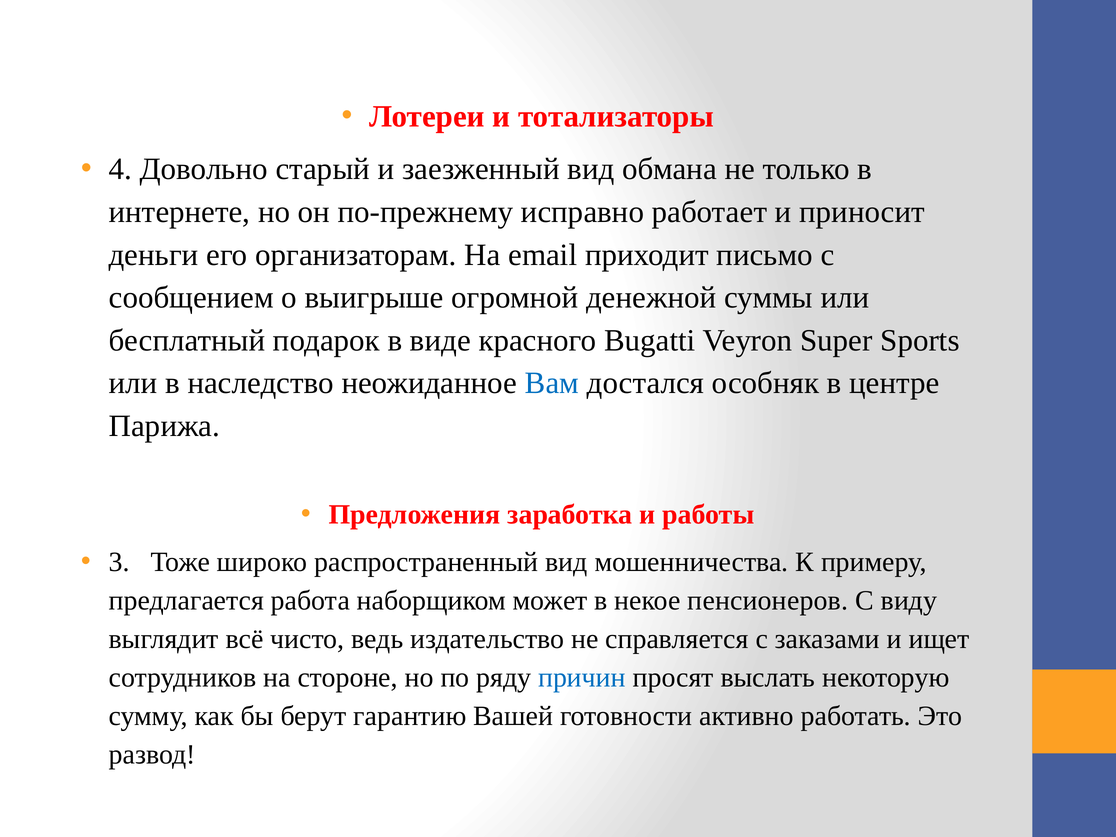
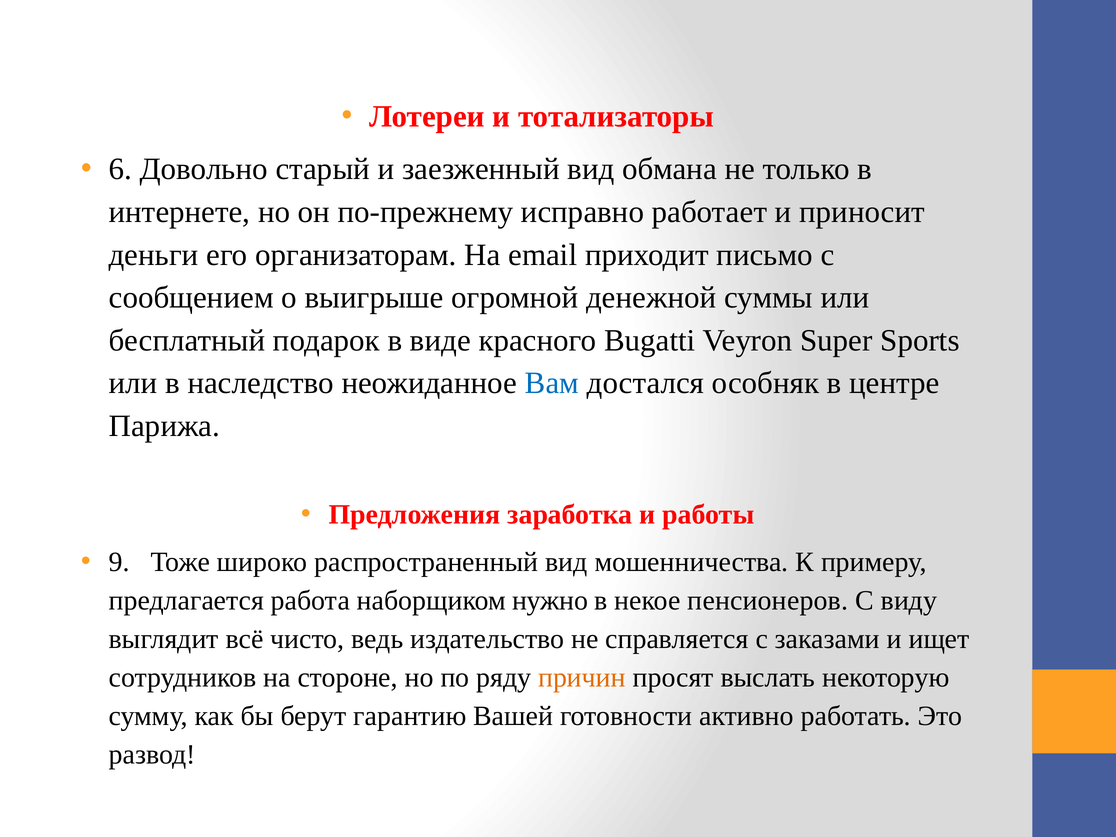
4: 4 -> 6 (120, 169)
3: 3 -> 9 (119, 562)
может: может -> нужно (550, 601)
причин colour: blue -> orange (582, 678)
